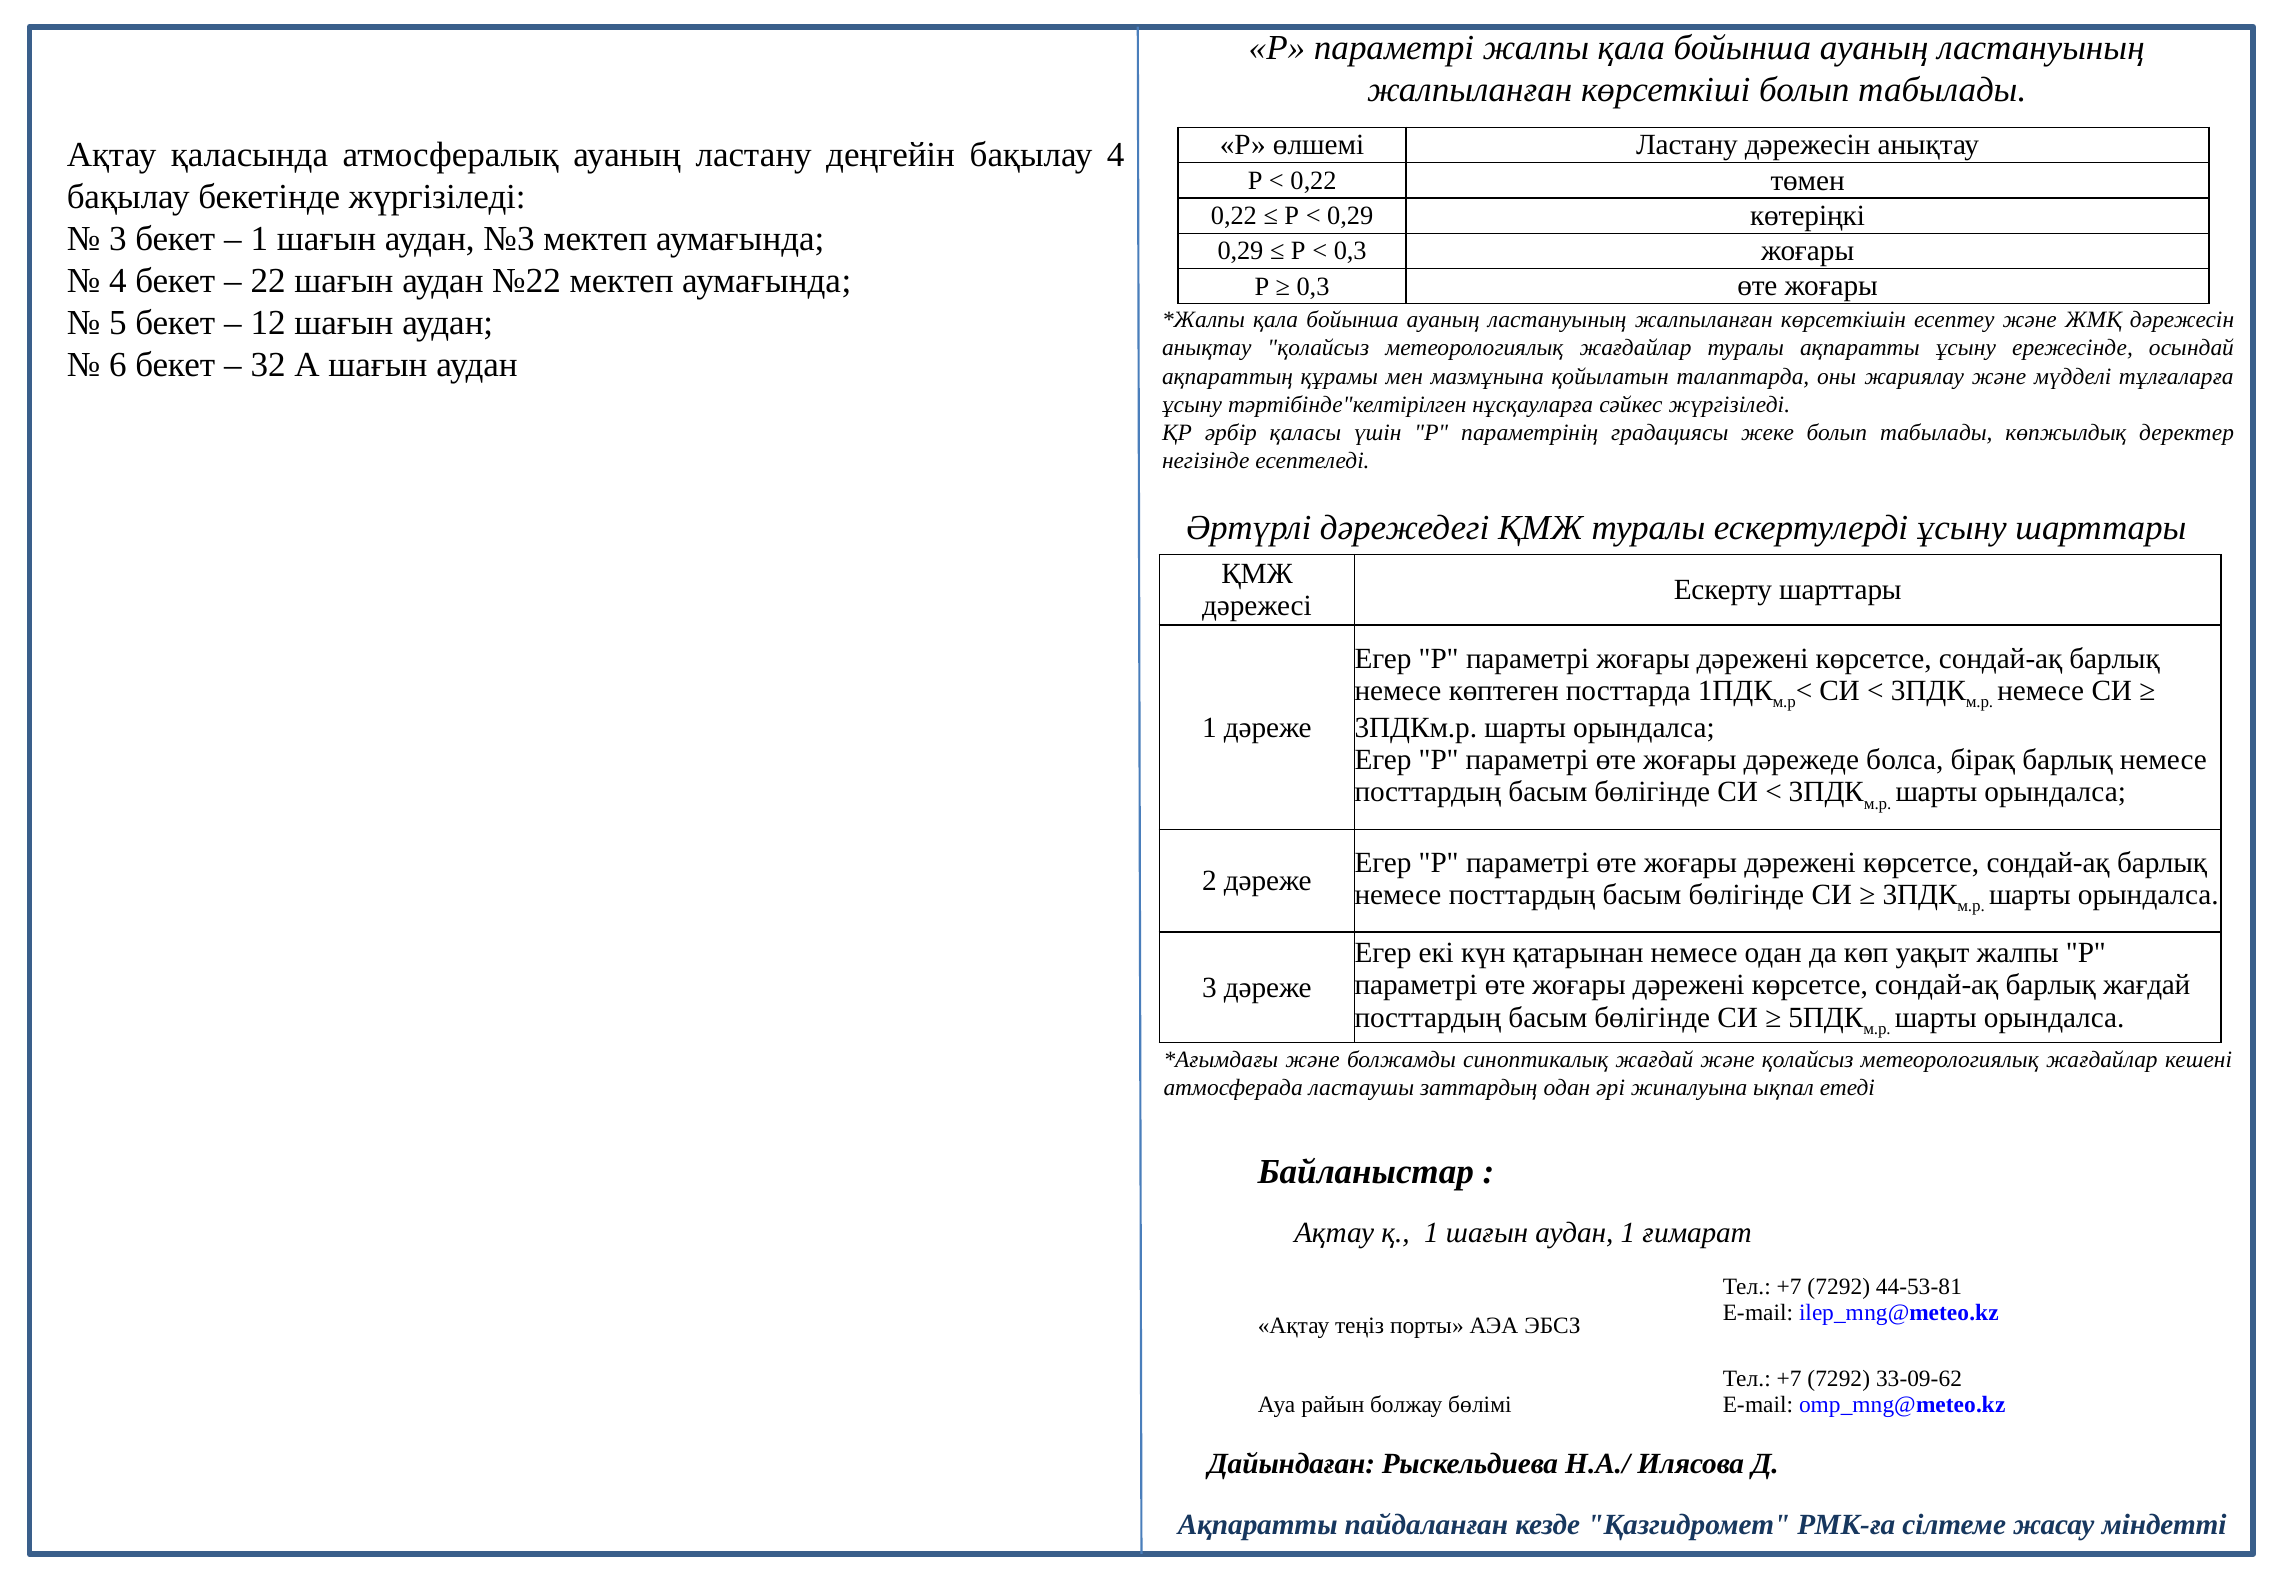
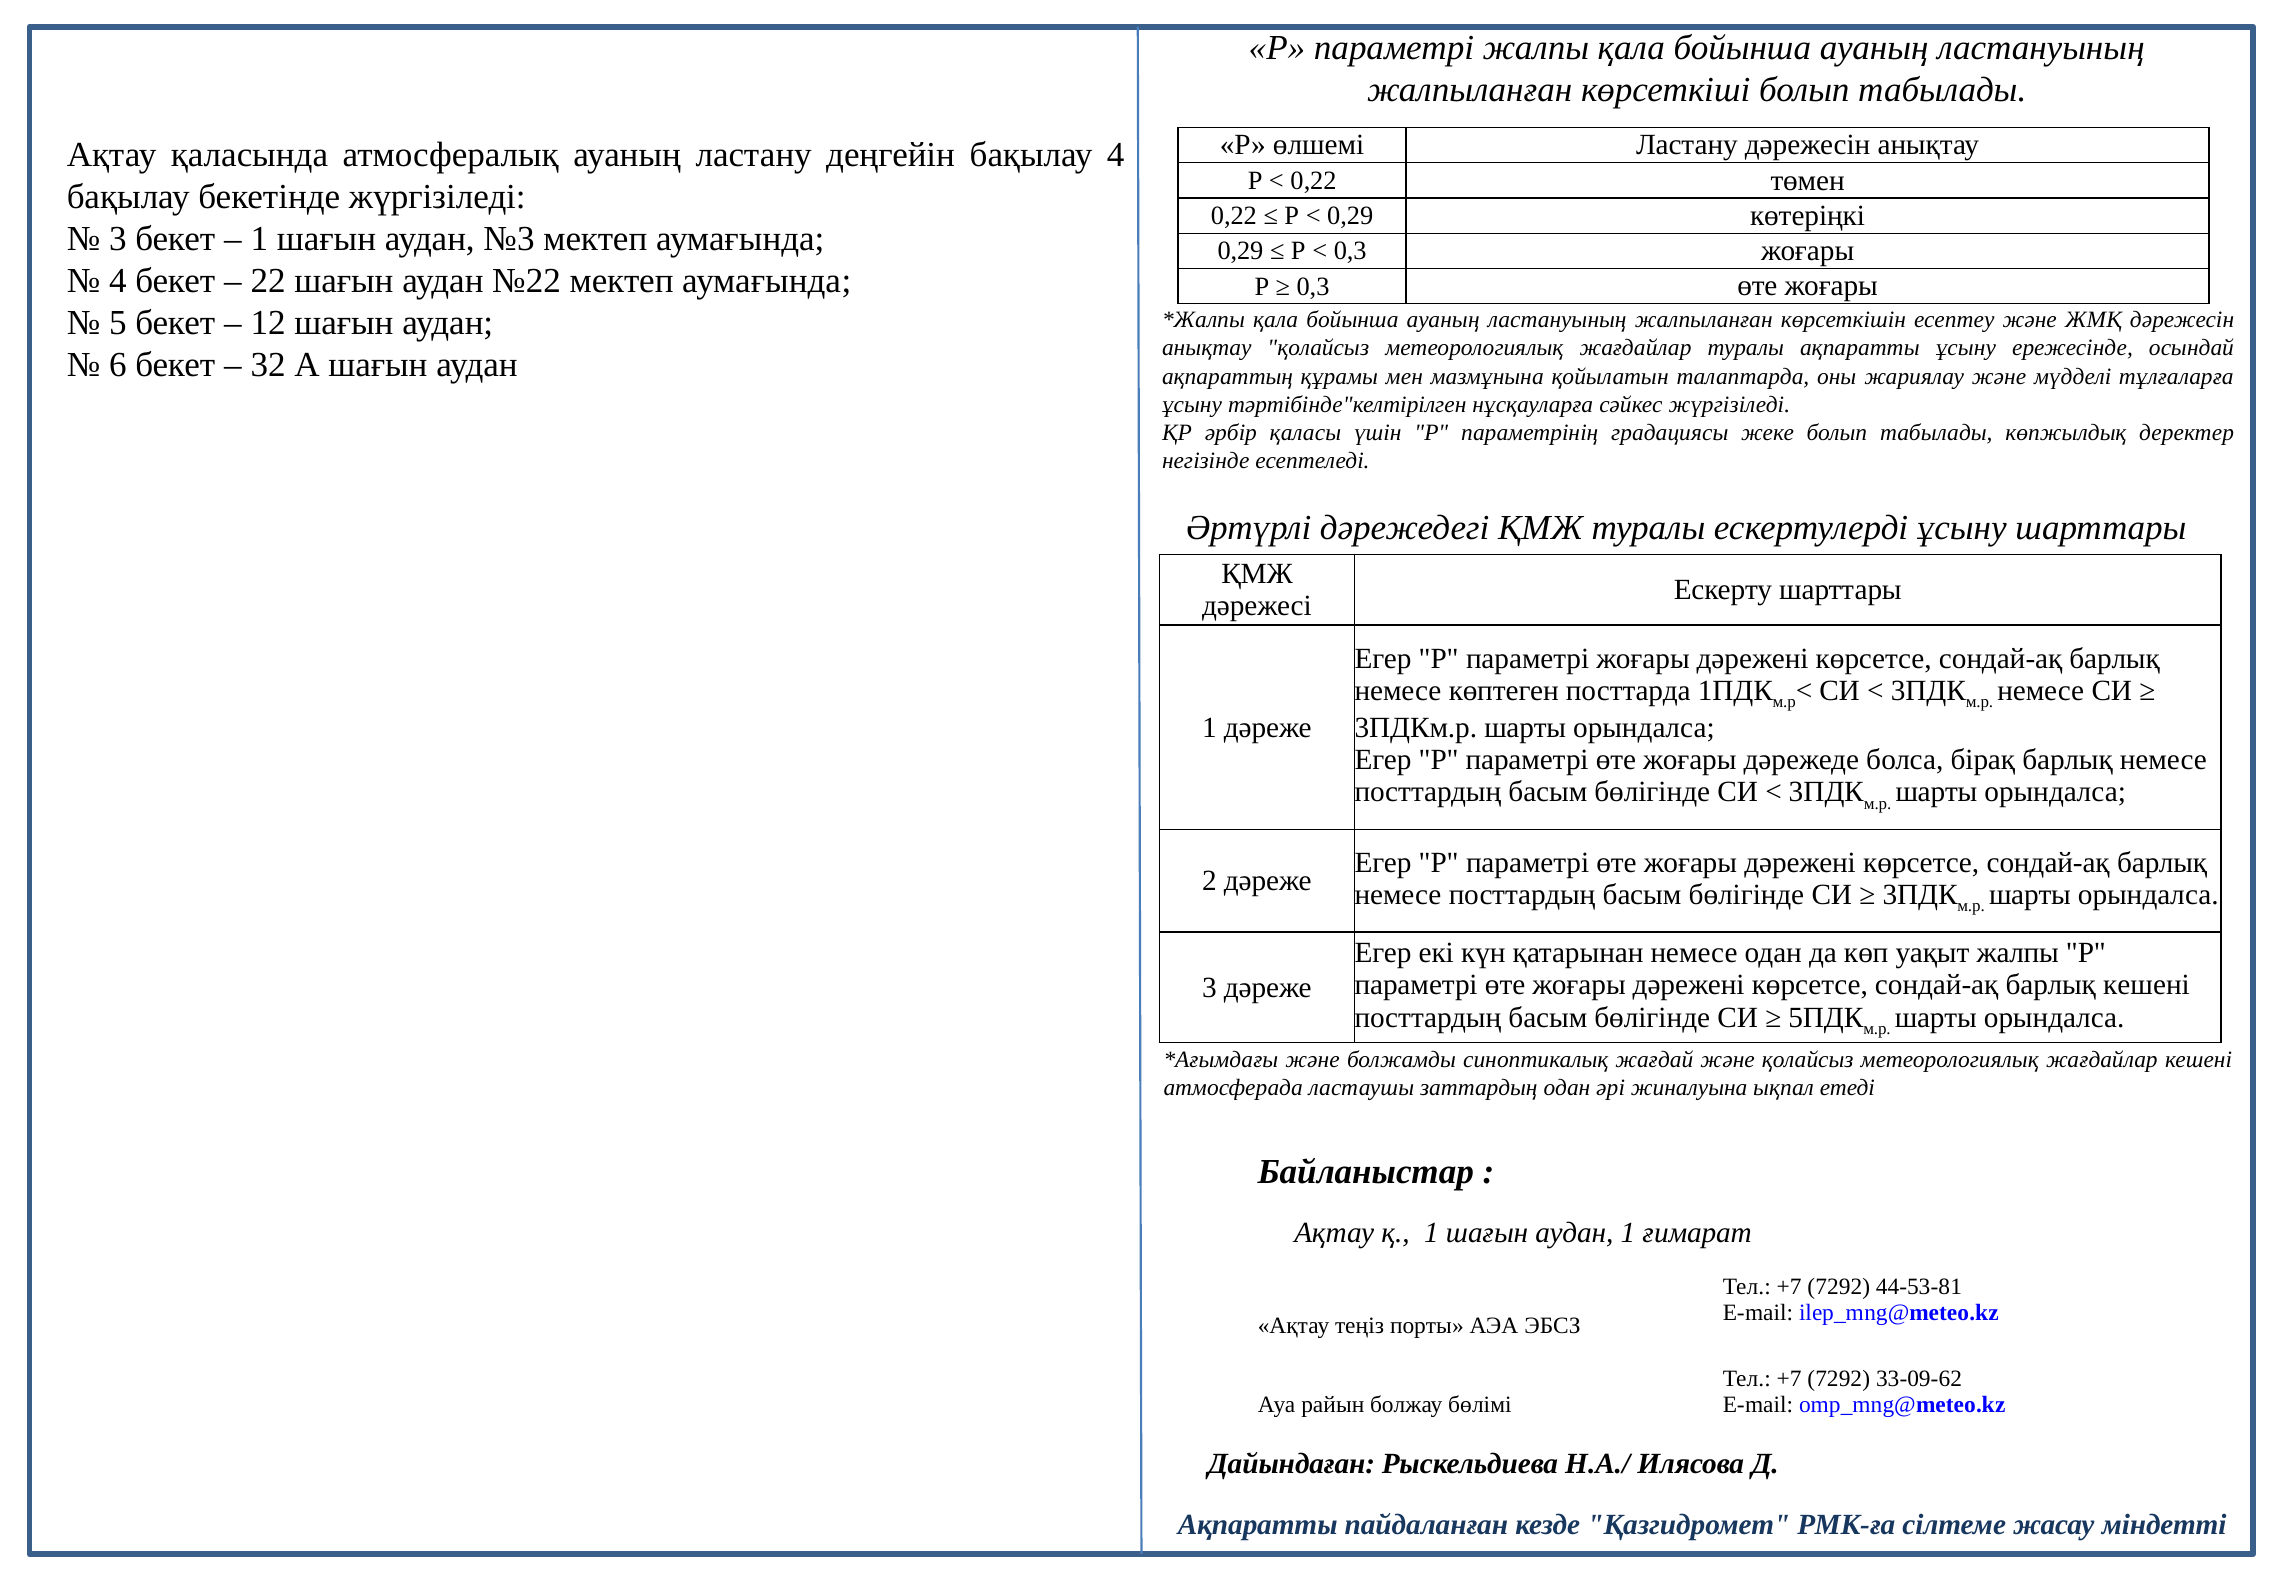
барлық жағдай: жағдай -> кешені (2146, 985)
